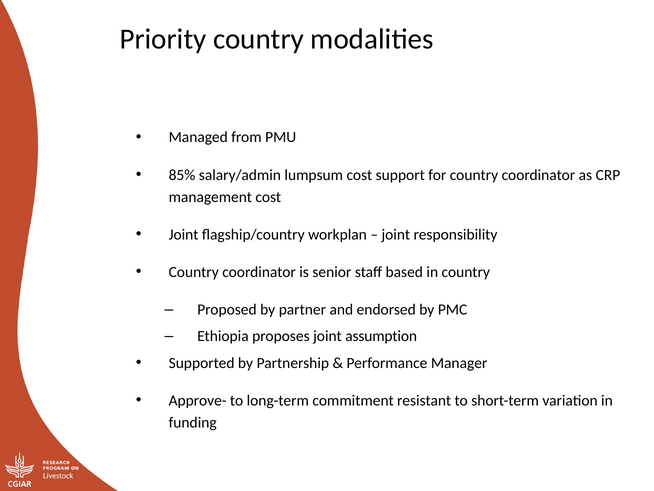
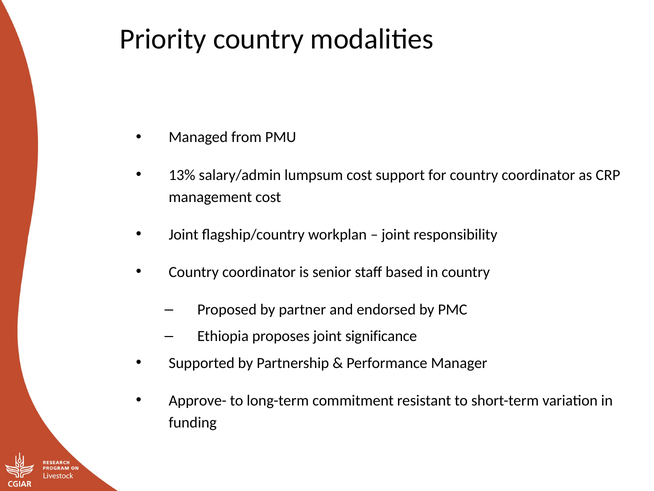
85%: 85% -> 13% (182, 175)
assumption: assumption -> significance (381, 336)
